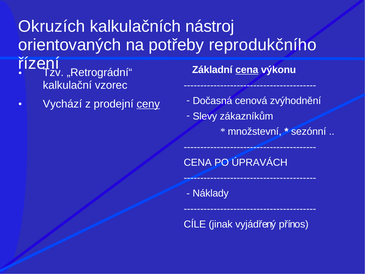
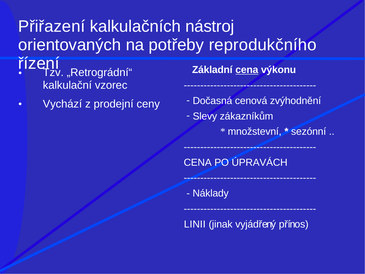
Okruzích: Okruzích -> Přiřazení (52, 26)
ceny underline: present -> none (148, 104)
CÍLE: CÍLE -> LINII (195, 224)
